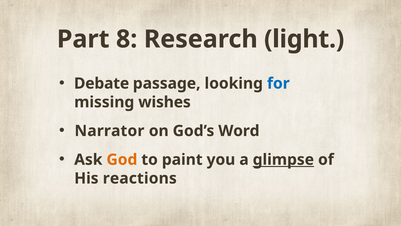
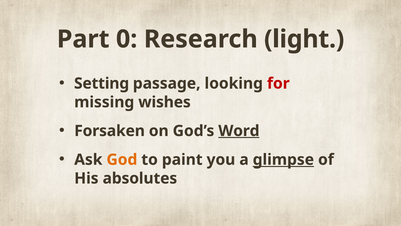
8: 8 -> 0 (127, 39)
Debate: Debate -> Setting (102, 83)
for colour: blue -> red (278, 83)
Narrator: Narrator -> Forsaken (110, 131)
Word underline: none -> present (239, 131)
reactions: reactions -> absolutes (140, 178)
